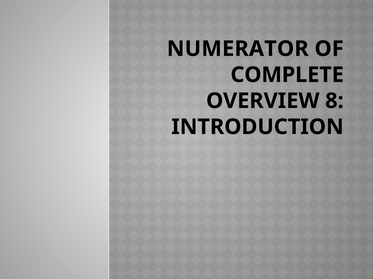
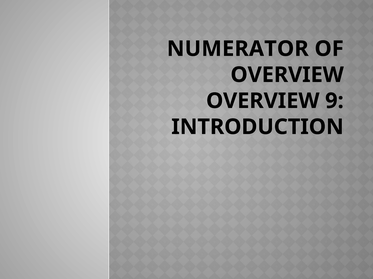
COMPLETE: COMPLETE -> OVERVIEW (287, 75)
8: 8 -> 9 (334, 101)
